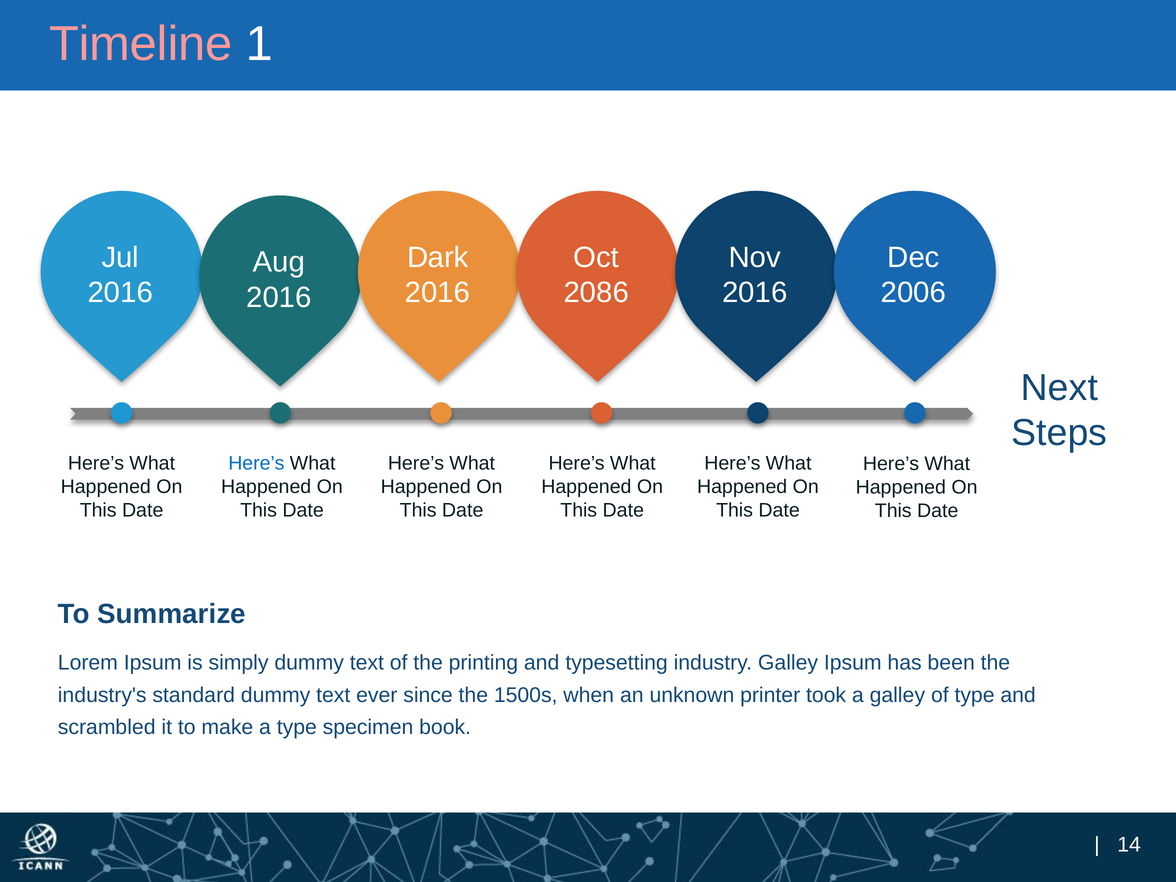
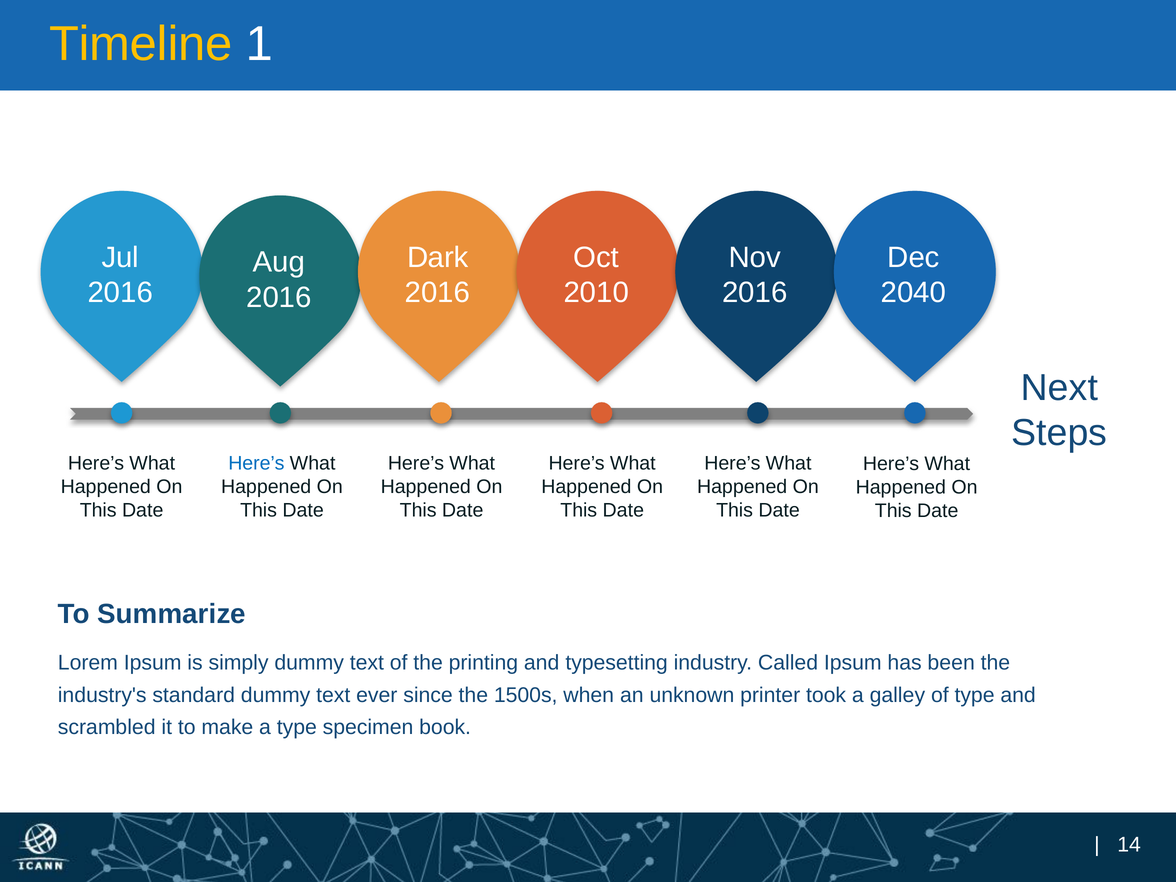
Timeline colour: pink -> yellow (141, 44)
2086: 2086 -> 2010 (596, 293)
2006: 2006 -> 2040 (914, 293)
industry Galley: Galley -> Called (788, 663)
